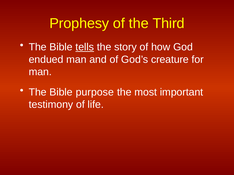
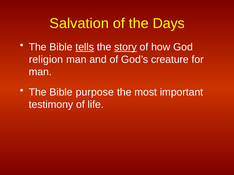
Prophesy: Prophesy -> Salvation (79, 23)
Third: Third -> Days (169, 23)
story underline: none -> present (125, 47)
endued: endued -> religion (46, 60)
